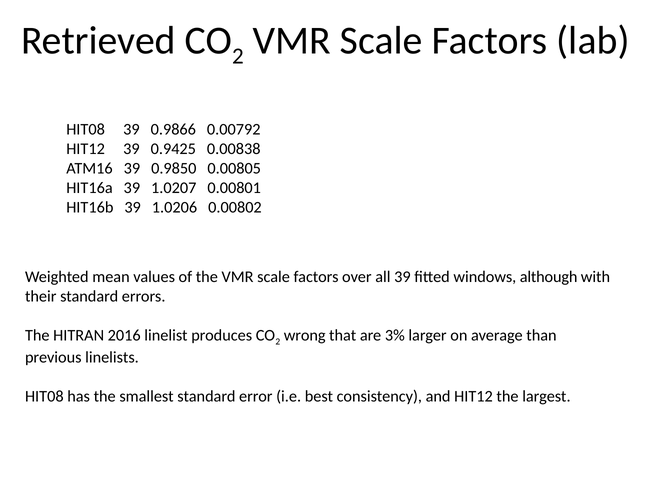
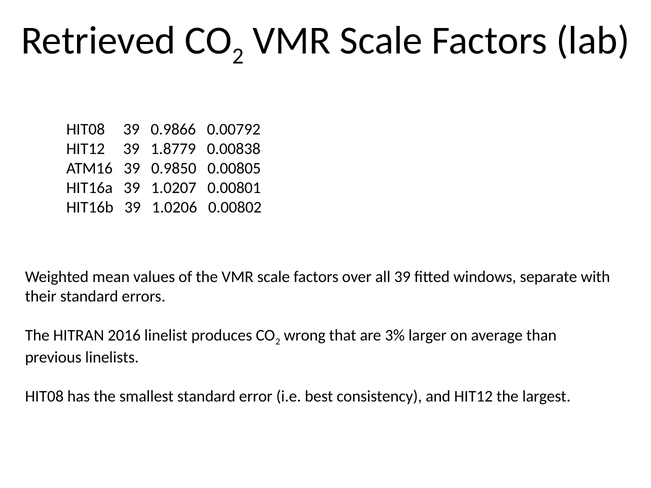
0.9425: 0.9425 -> 1.8779 (173, 149)
although: although -> separate (549, 277)
